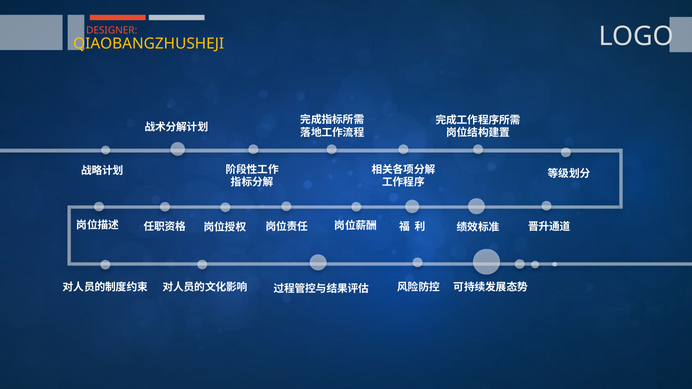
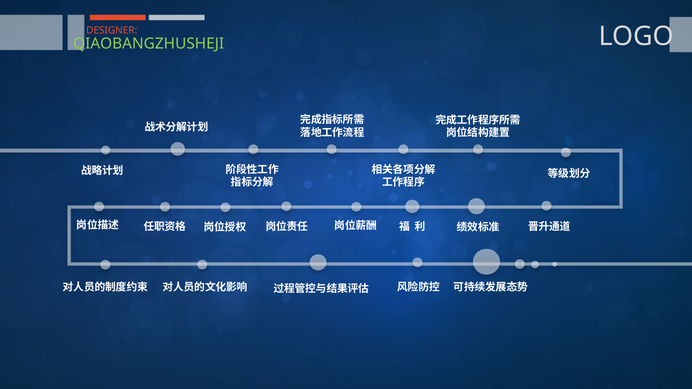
QIAOBANGZHUSHEJI colour: yellow -> light green (149, 44)
